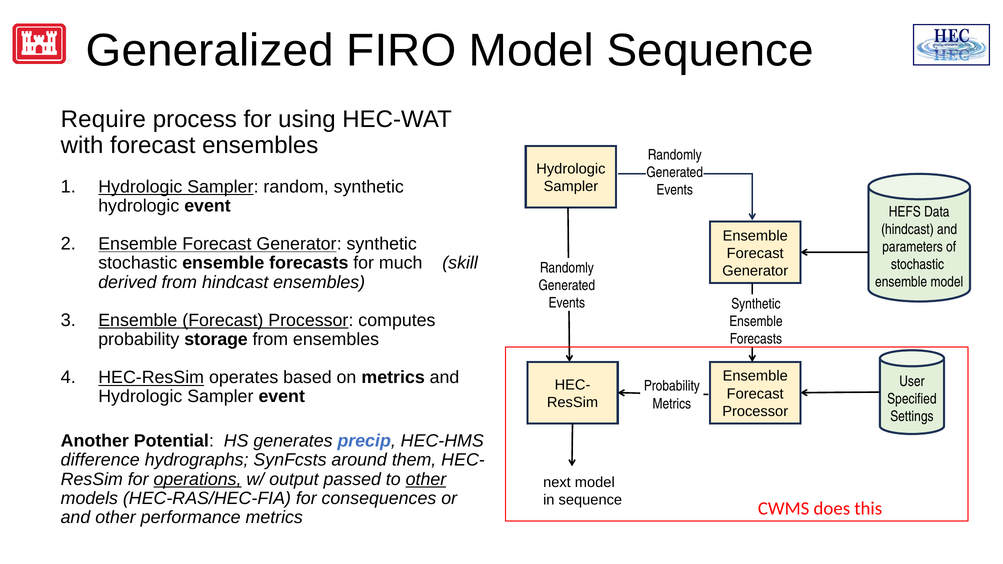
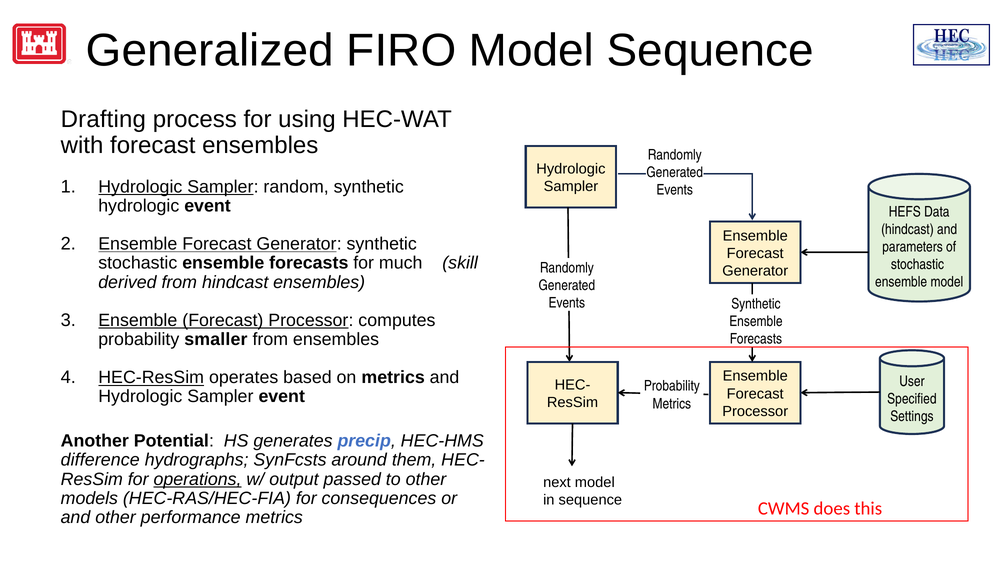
Require: Require -> Drafting (103, 119)
storage: storage -> smaller (216, 340)
other underline: present -> none (426, 479)
